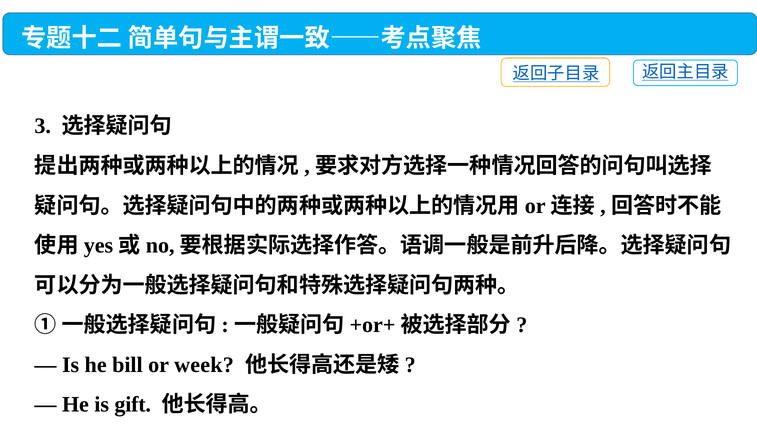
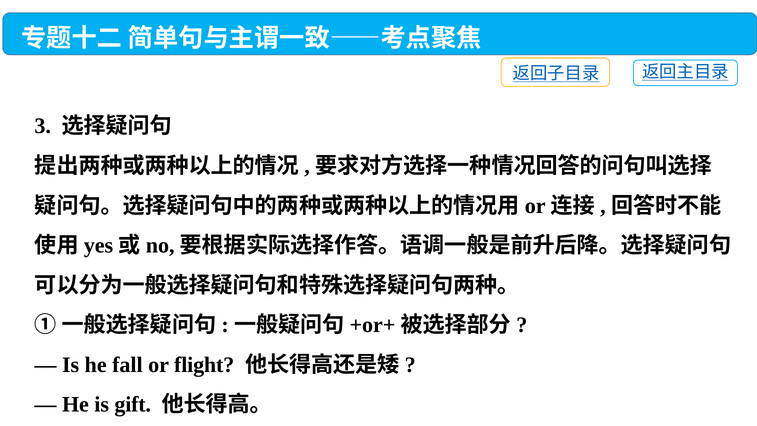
bill: bill -> fall (127, 365)
week: week -> flight (204, 365)
